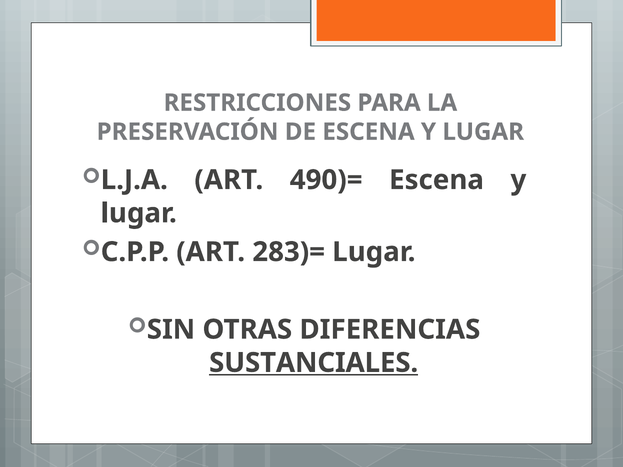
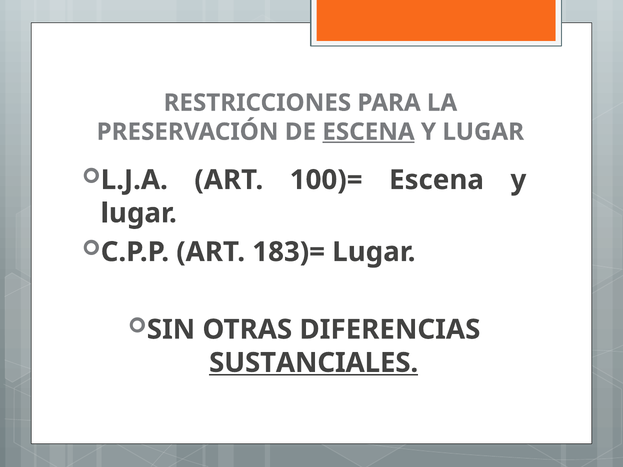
ESCENA underline: none -> present (368, 132)
490)=: 490)= -> 100)= (326, 180)
283)=: 283)= -> 183)= (289, 252)
